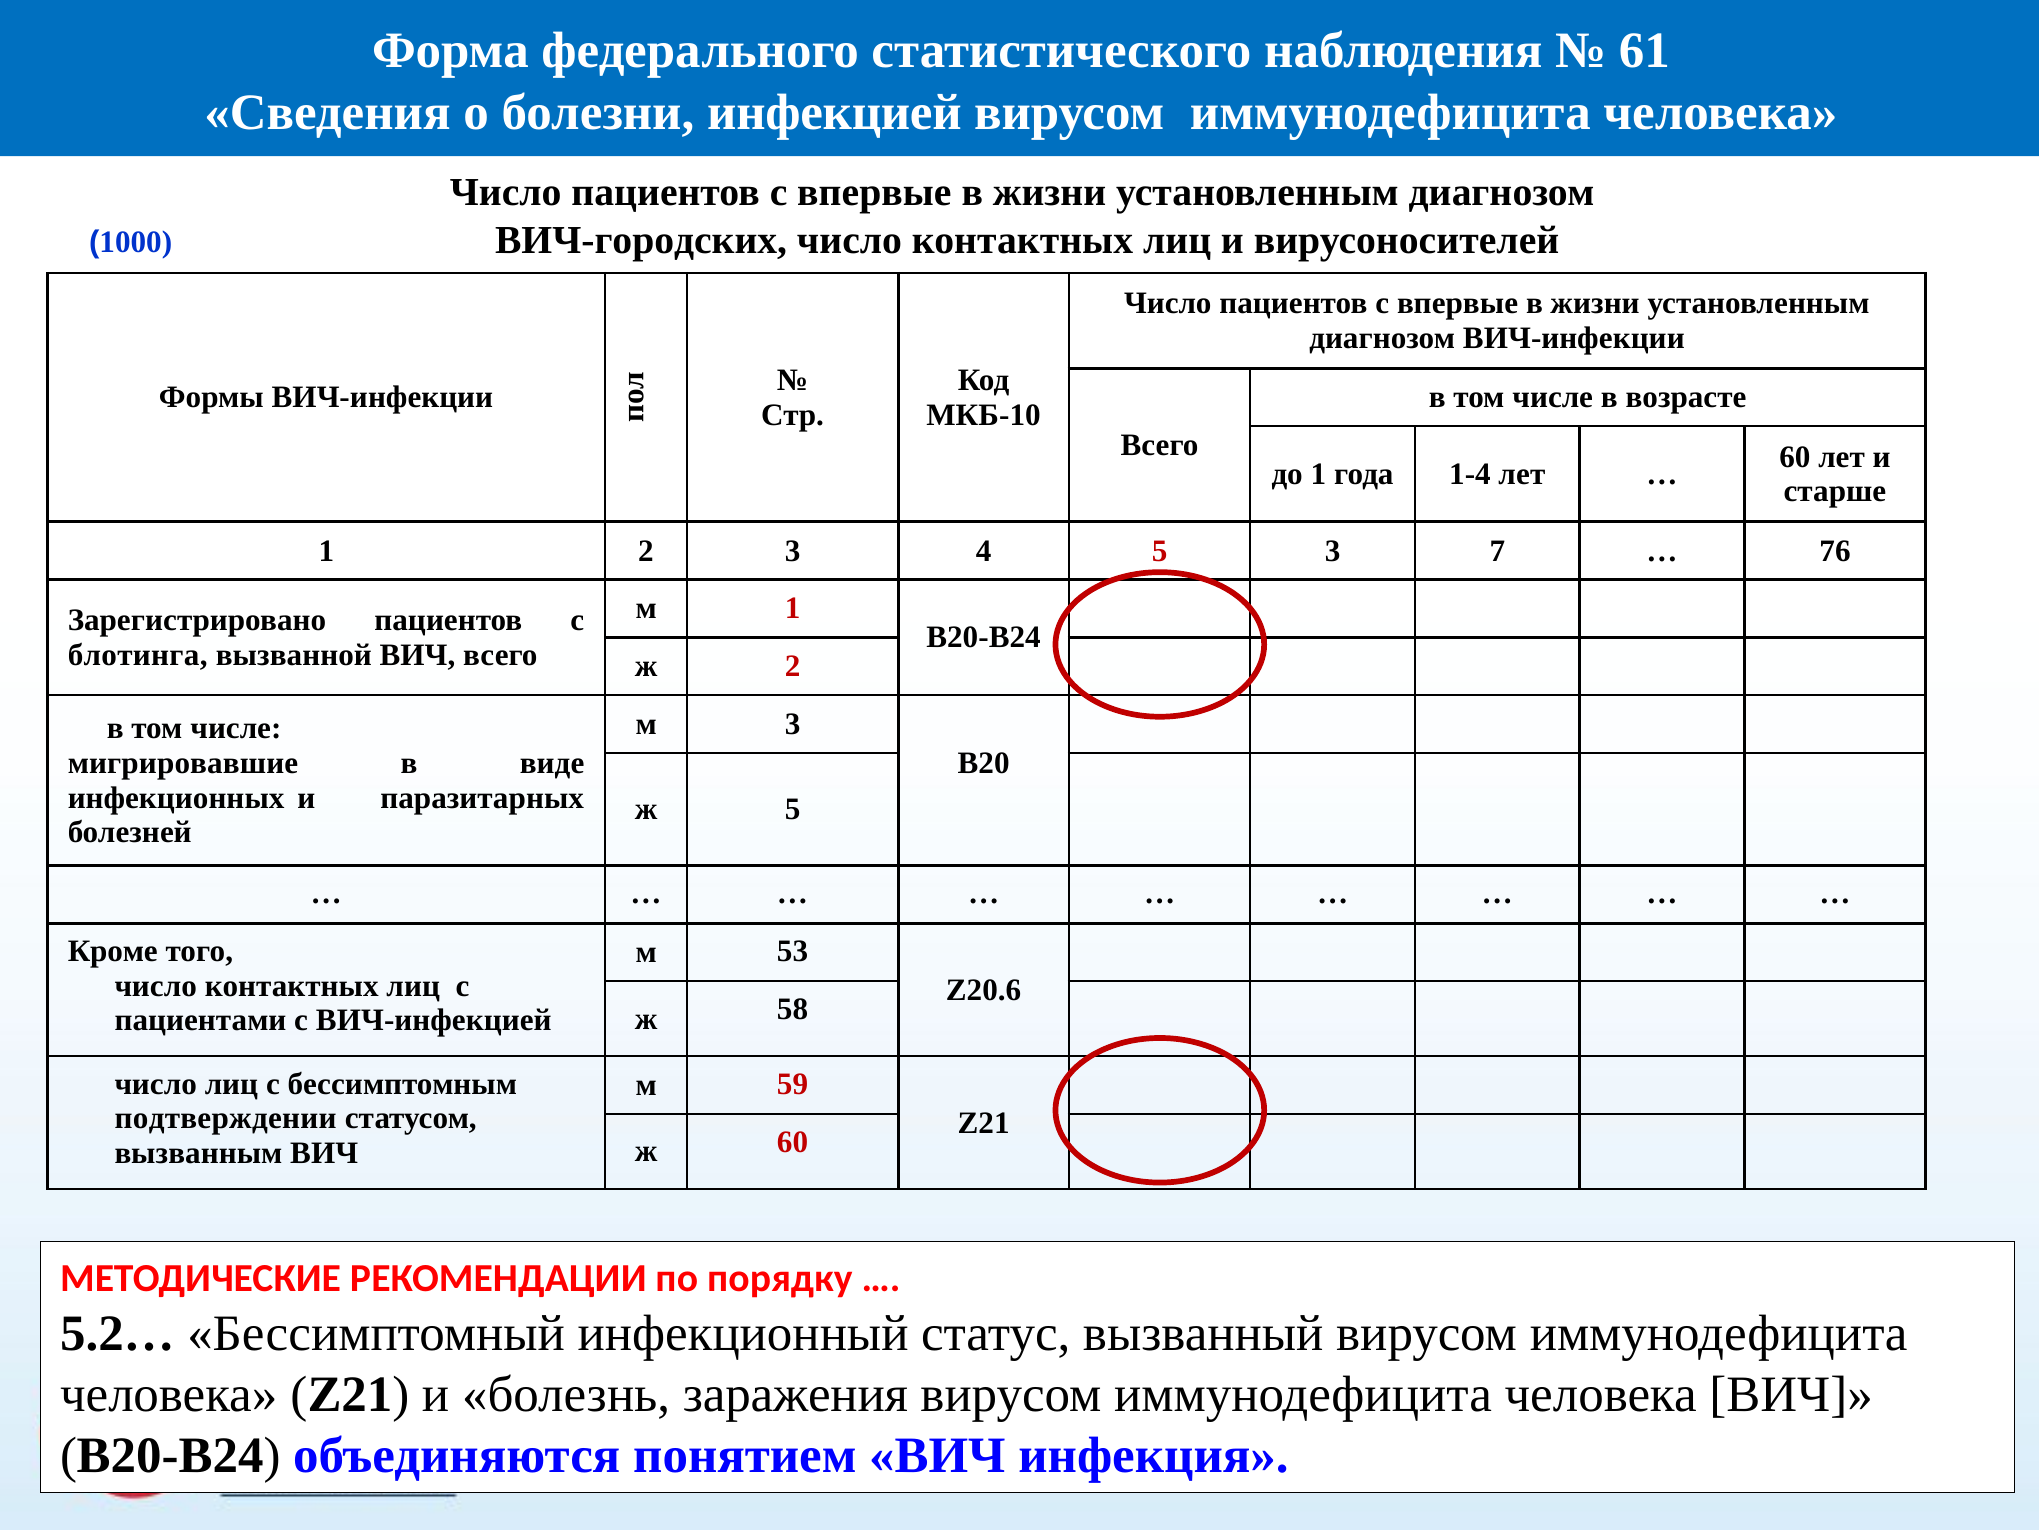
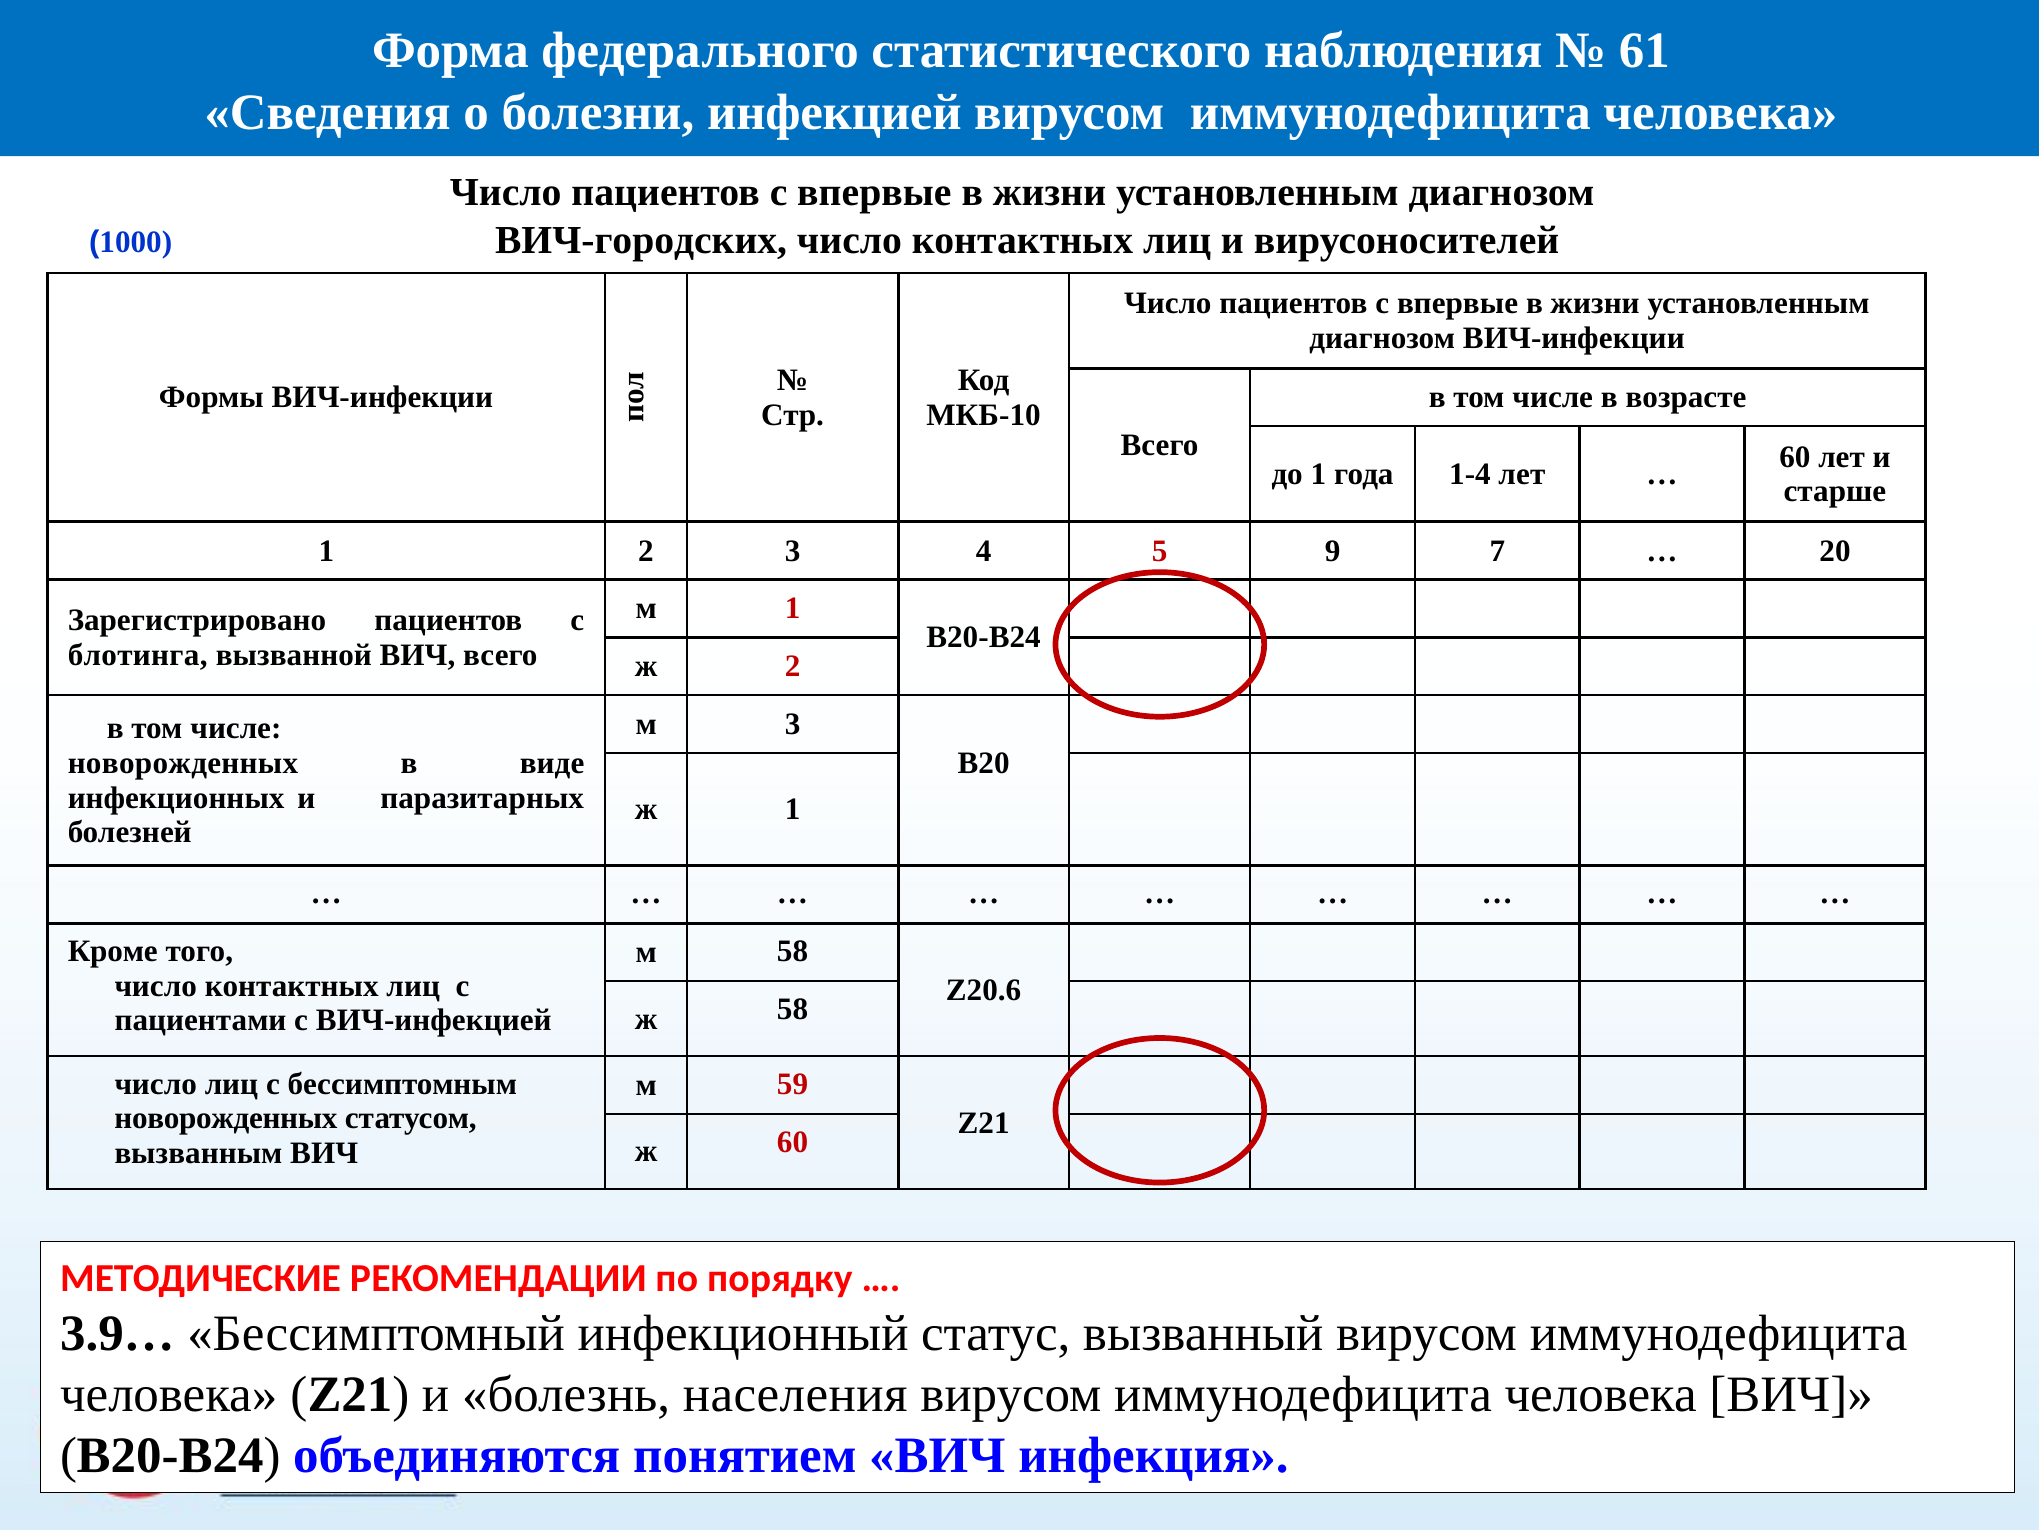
5 3: 3 -> 9 (1333, 550)
76: 76 -> 20 (1835, 550)
мигрировавшие: мигрировавшие -> новорожденных (183, 763)
ж 5: 5 -> 1 (793, 809)
м 53: 53 -> 58 (793, 951)
подтверждении: подтверждении -> новорожденных (226, 1118)
5.2…: 5.2… -> 3.9… (117, 1333)
заражения: заражения -> населения (795, 1394)
